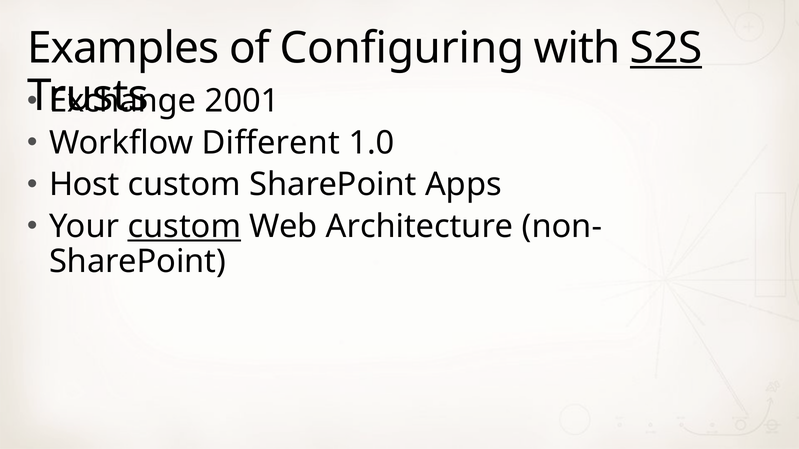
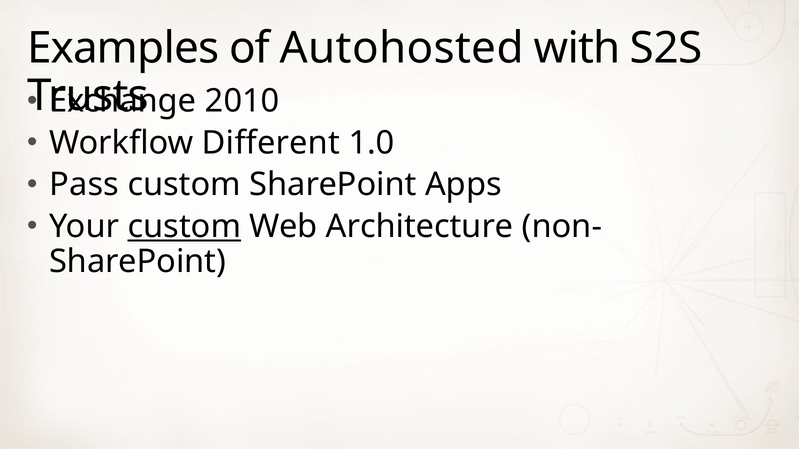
Configuring: Configuring -> Autohosted (402, 48)
S2S underline: present -> none (666, 48)
2001: 2001 -> 2010 (242, 101)
Host: Host -> Pass (84, 185)
